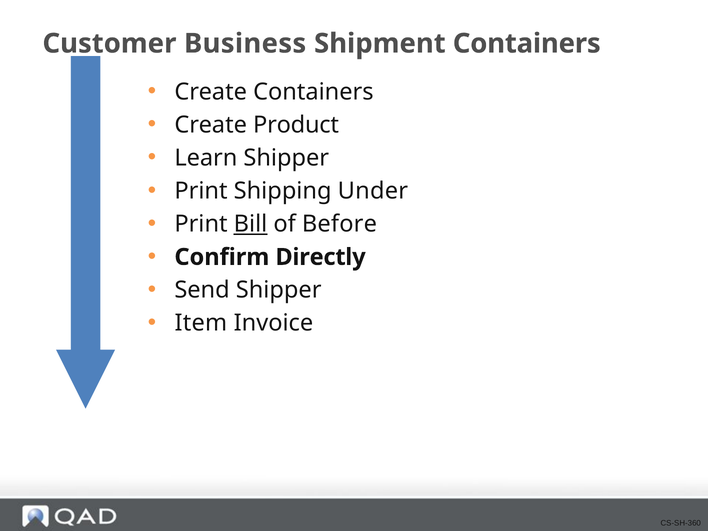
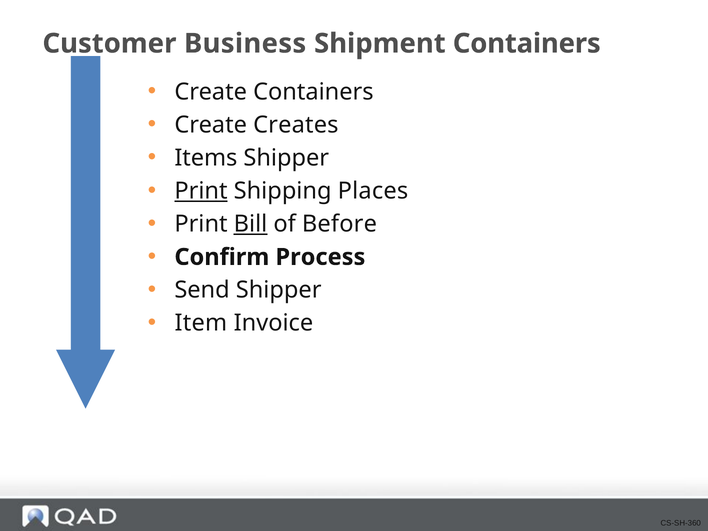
Product: Product -> Creates (296, 125)
Learn: Learn -> Items (206, 158)
Print underline: none -> present (201, 191)
Under: Under -> Places (373, 191)
Directly: Directly -> Process (320, 257)
